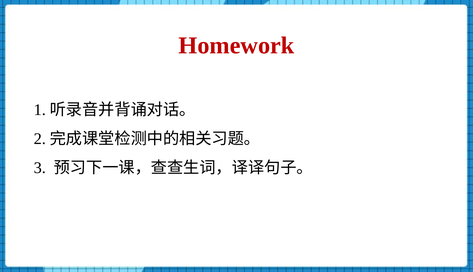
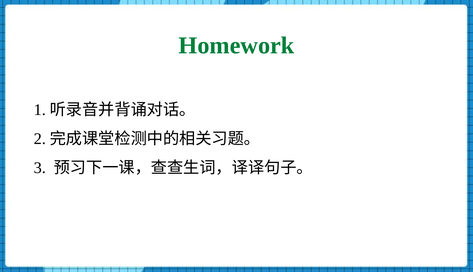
Homework colour: red -> green (236, 46)
